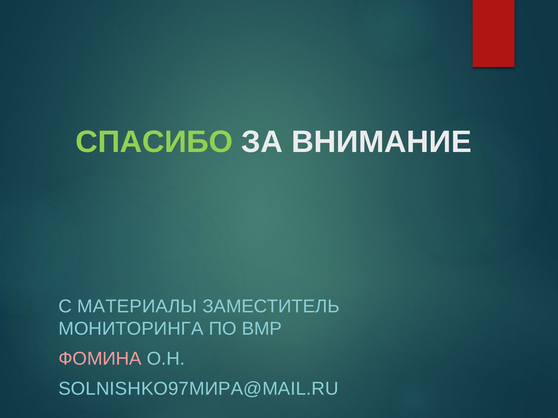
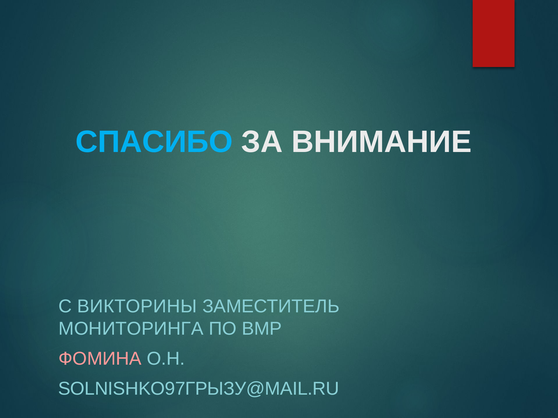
СПАСИБО colour: light green -> light blue (154, 142)
МАТЕРИАЛЫ: МАТЕРИАЛЫ -> ВИКТОРИНЫ (137, 307)
SOLNISHKO97МИРА@MAIL.RU: SOLNISHKO97МИРА@MAIL.RU -> SOLNISHKO97ГРЫЗУ@MAIL.RU (199, 389)
